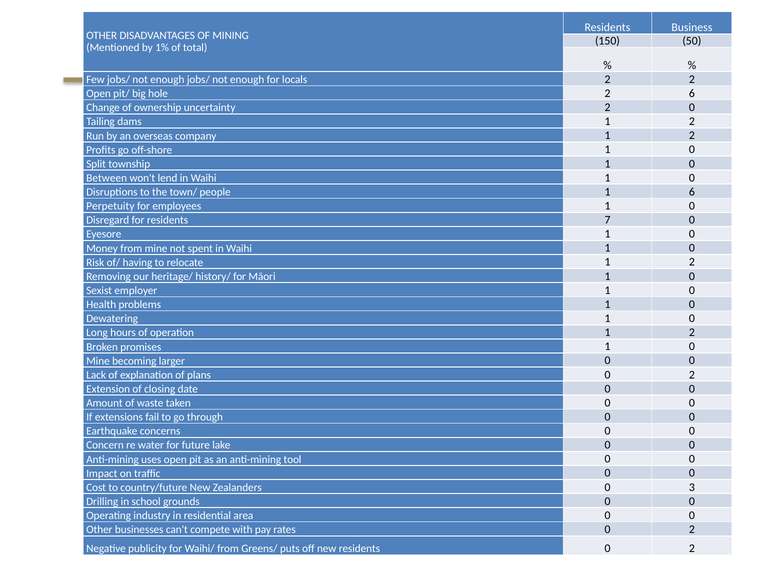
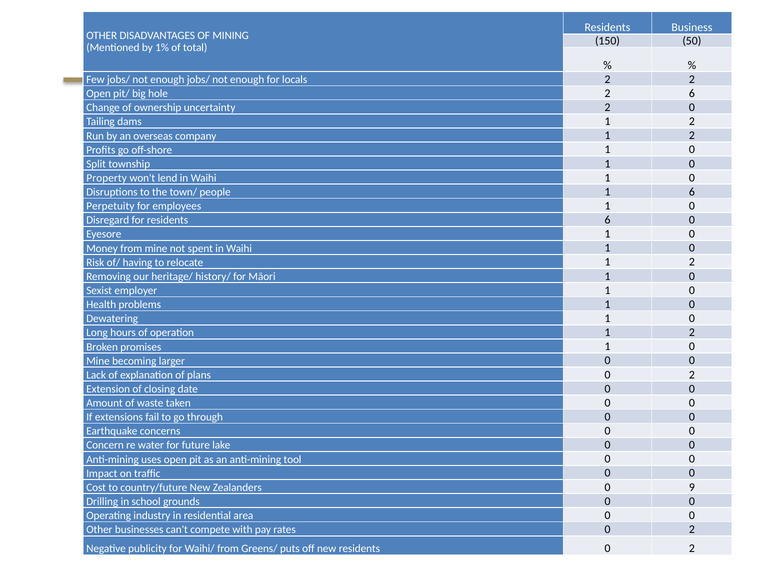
Between: Between -> Property (107, 178)
residents 7: 7 -> 6 (608, 220)
3: 3 -> 9 (692, 487)
